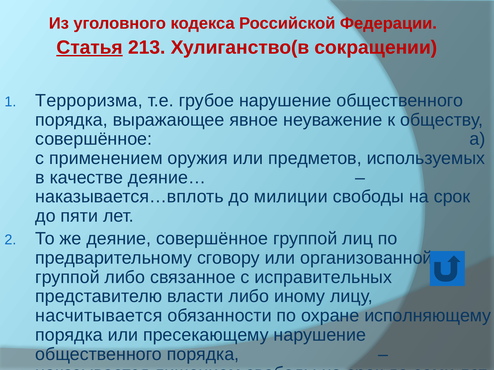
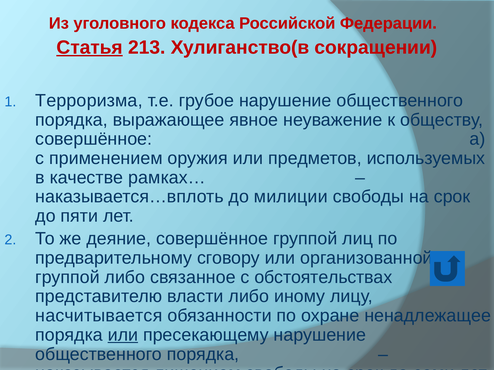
деяние…: деяние… -> рамках… (167, 178)
исправительных: исправительных -> обстоятельствах (323, 278)
исполняющему: исполняющему -> ненадлежащее (428, 316)
или underline: none -> present (123, 335)
